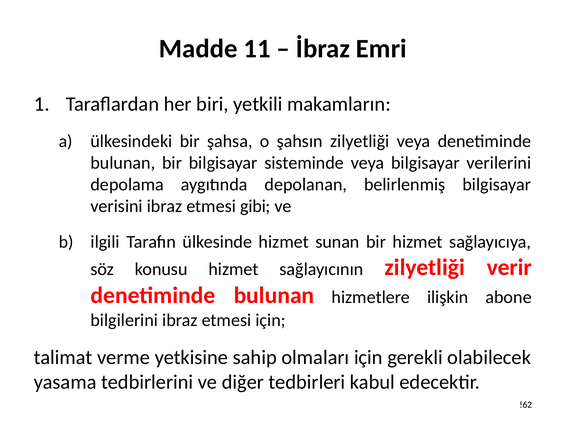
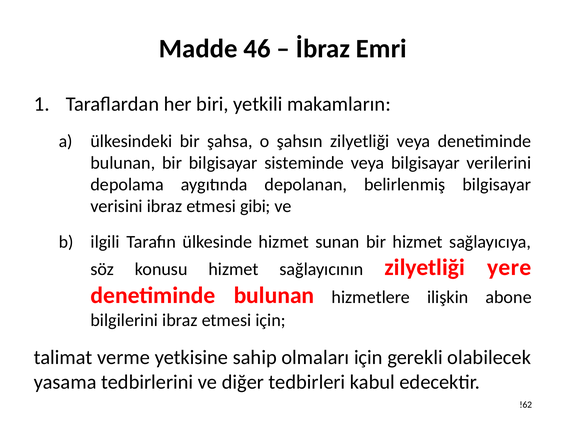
11: 11 -> 46 (257, 49)
verir: verir -> yere (509, 268)
